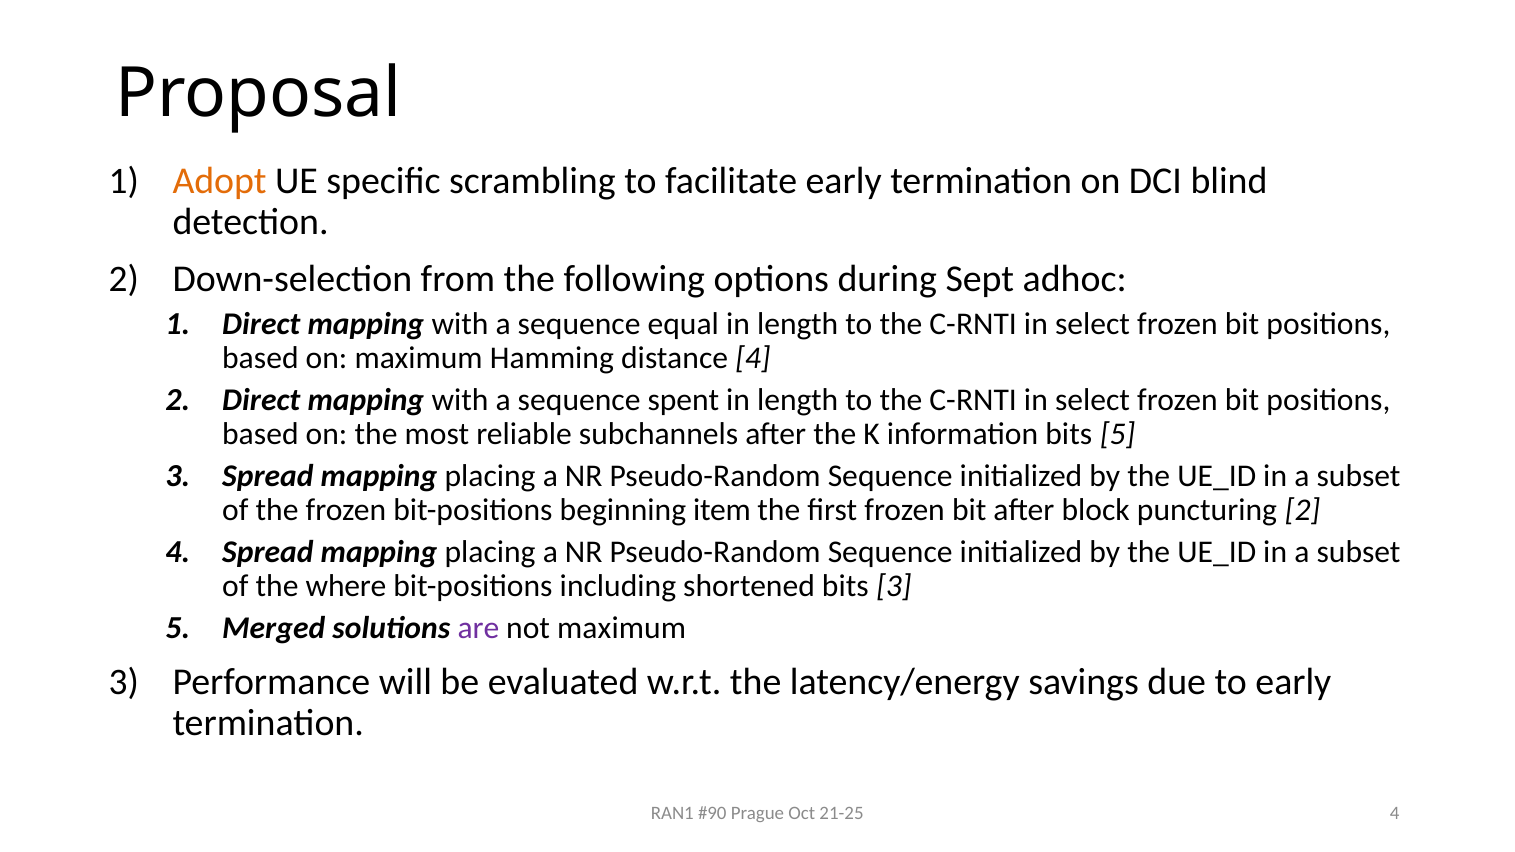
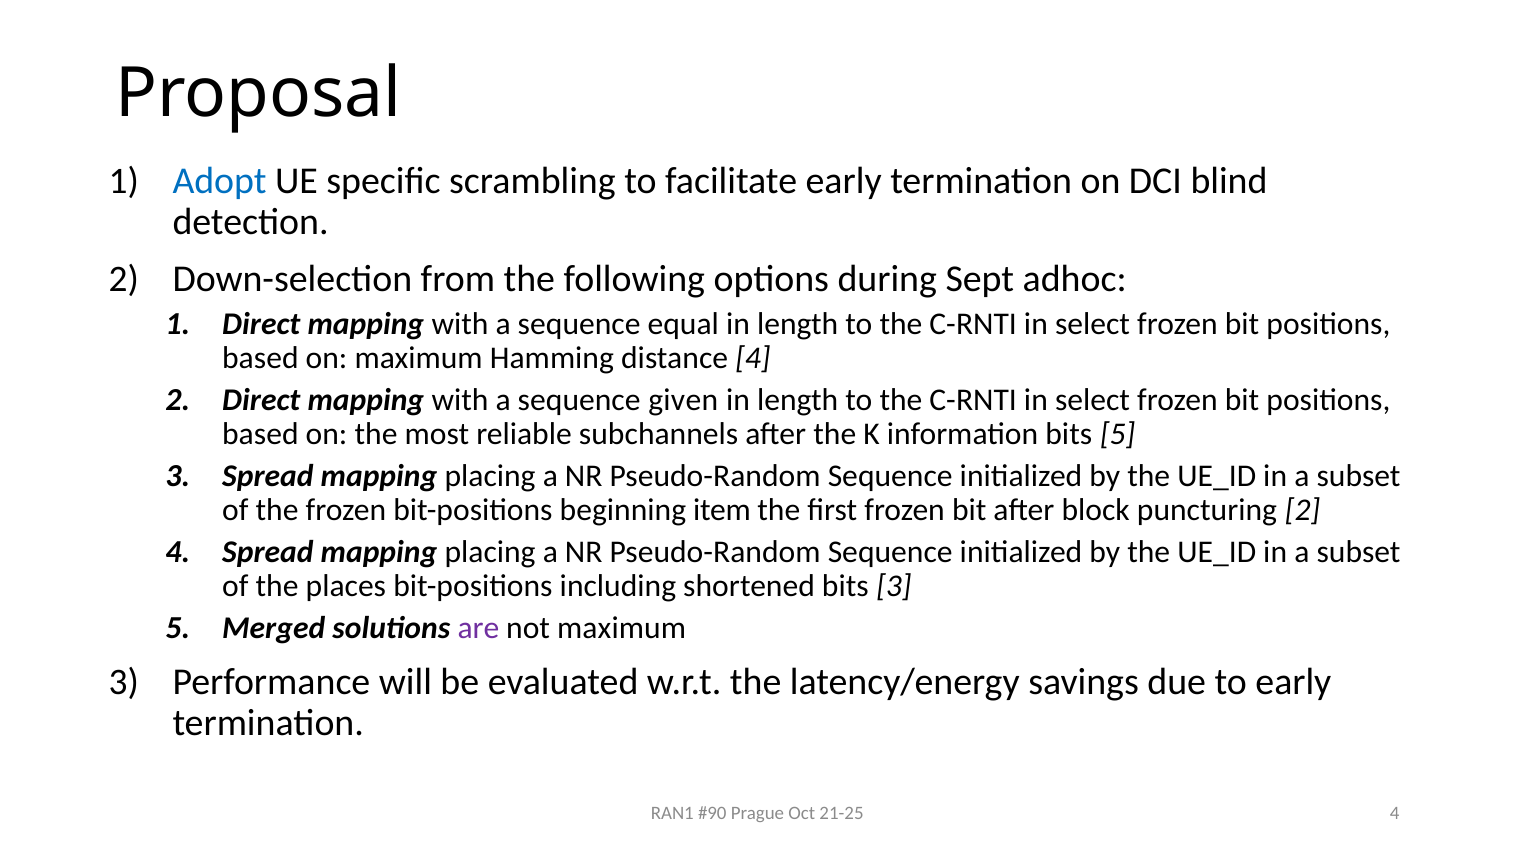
Adopt colour: orange -> blue (220, 181)
spent: spent -> given (683, 400)
where: where -> places (346, 587)
